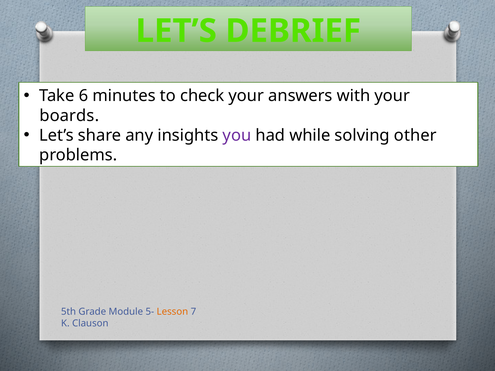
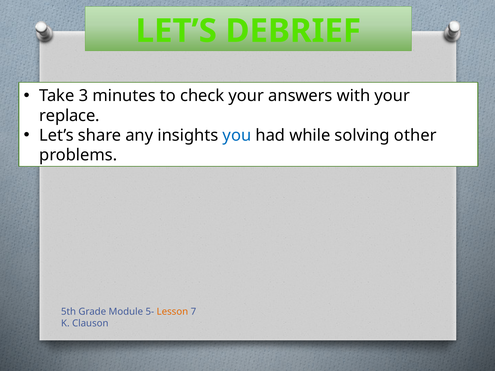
6: 6 -> 3 (83, 96)
boards: boards -> replace (69, 116)
you colour: purple -> blue (237, 136)
